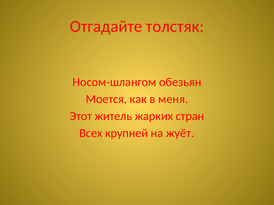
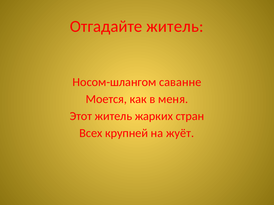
Отгадайте толстяк: толстяк -> житель (175, 27)
обезьян: обезьян -> саванне (180, 82)
